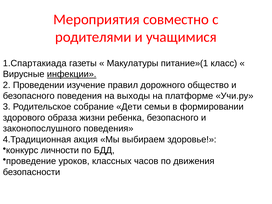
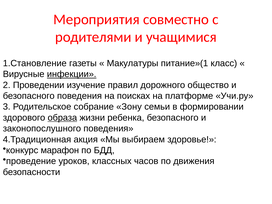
1.Спартакиада: 1.Спартакиада -> 1.Становление (35, 63)
выходы: выходы -> поисках (134, 96)
Дети: Дети -> Зону (129, 107)
образа underline: none -> present (62, 118)
личности: личности -> марафон (60, 150)
